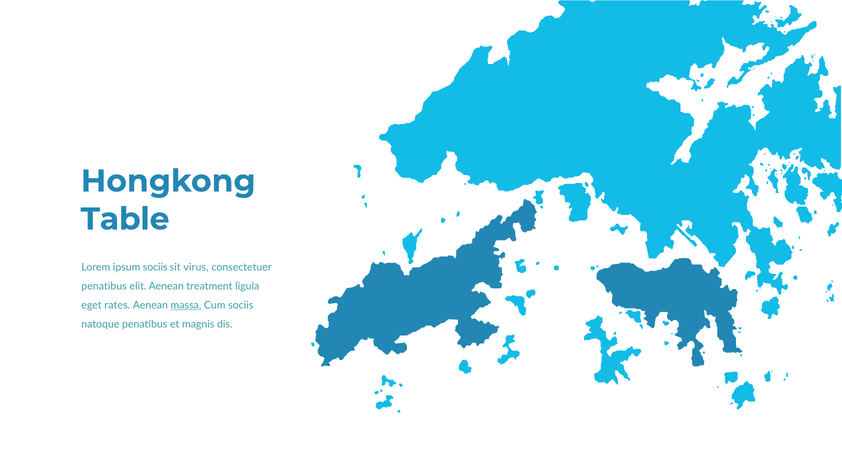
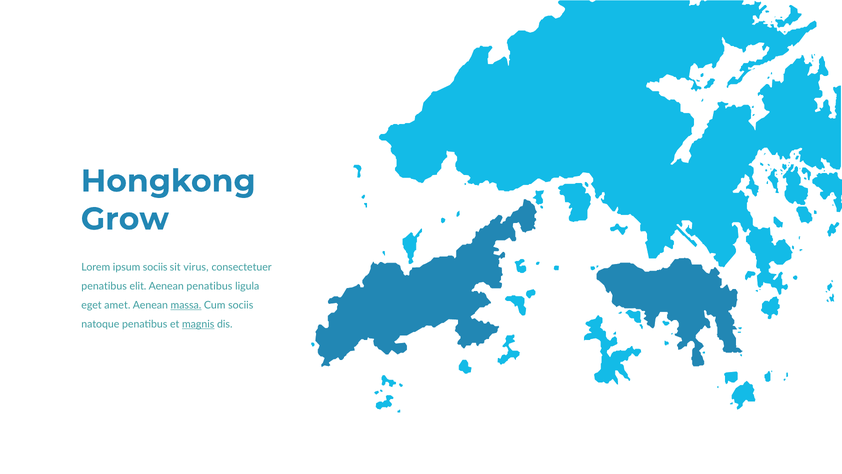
Table: Table -> Grow (125, 219)
Aenean treatment: treatment -> penatibus (209, 286)
rates: rates -> amet (117, 305)
magnis underline: none -> present (198, 324)
